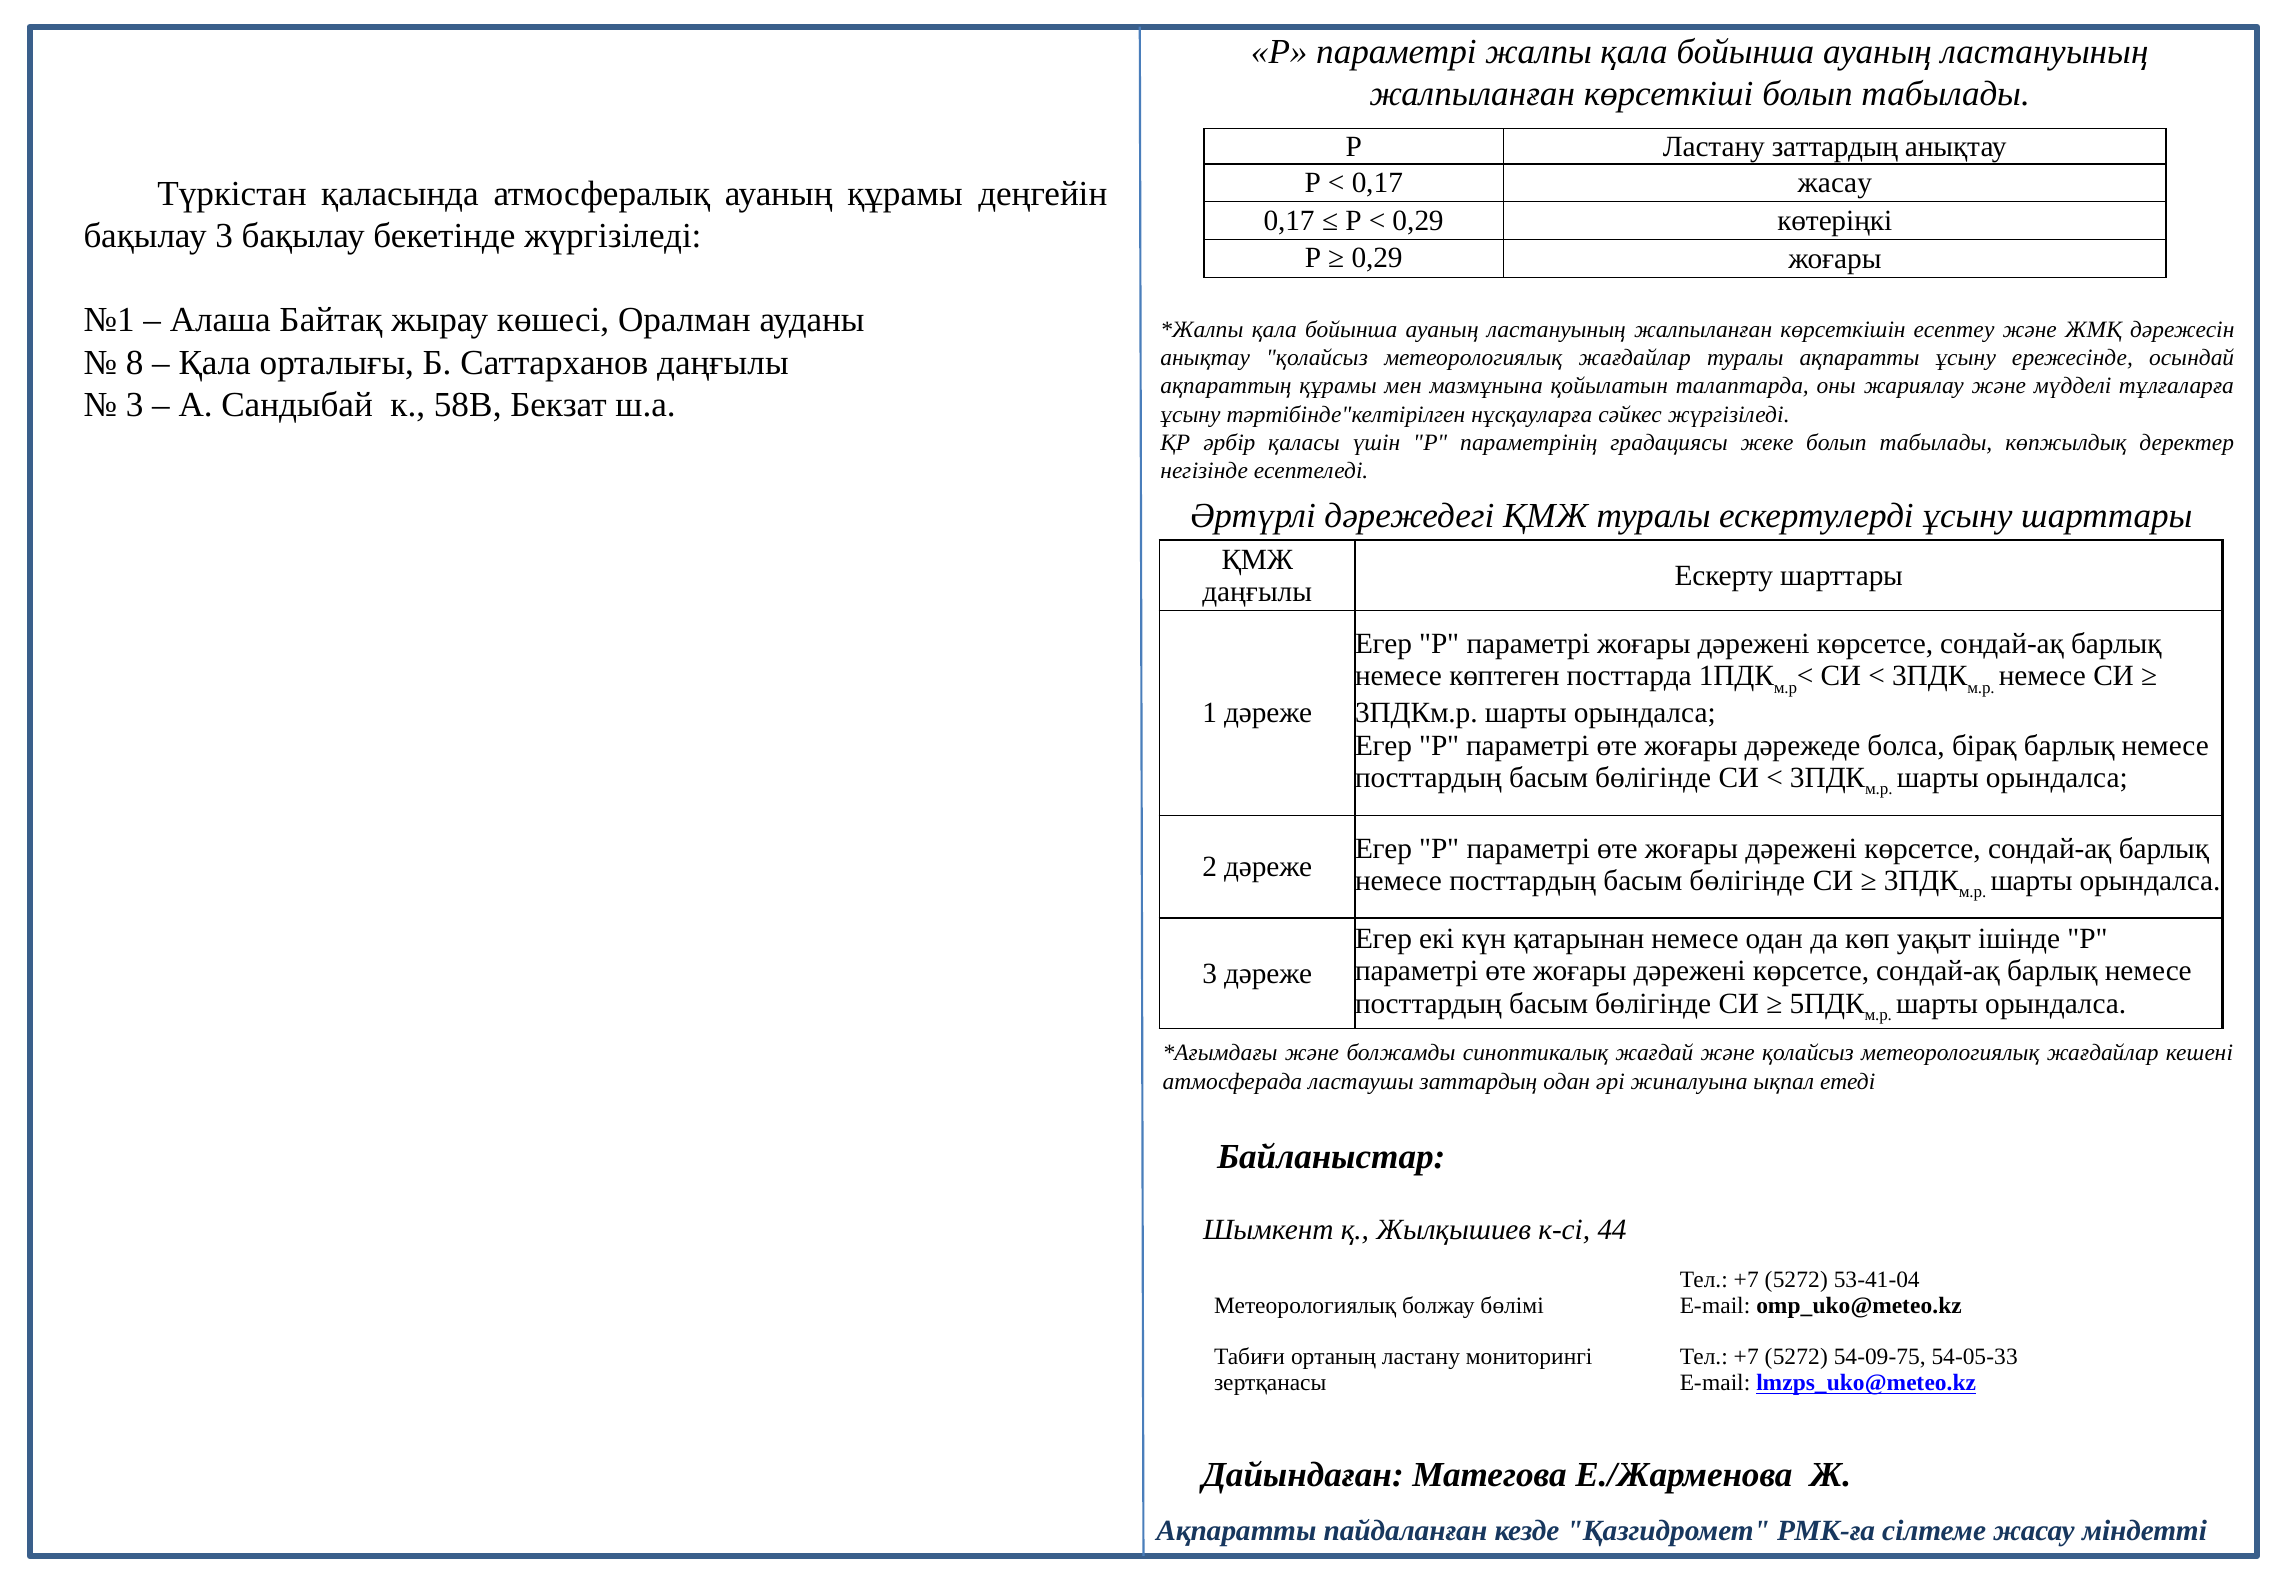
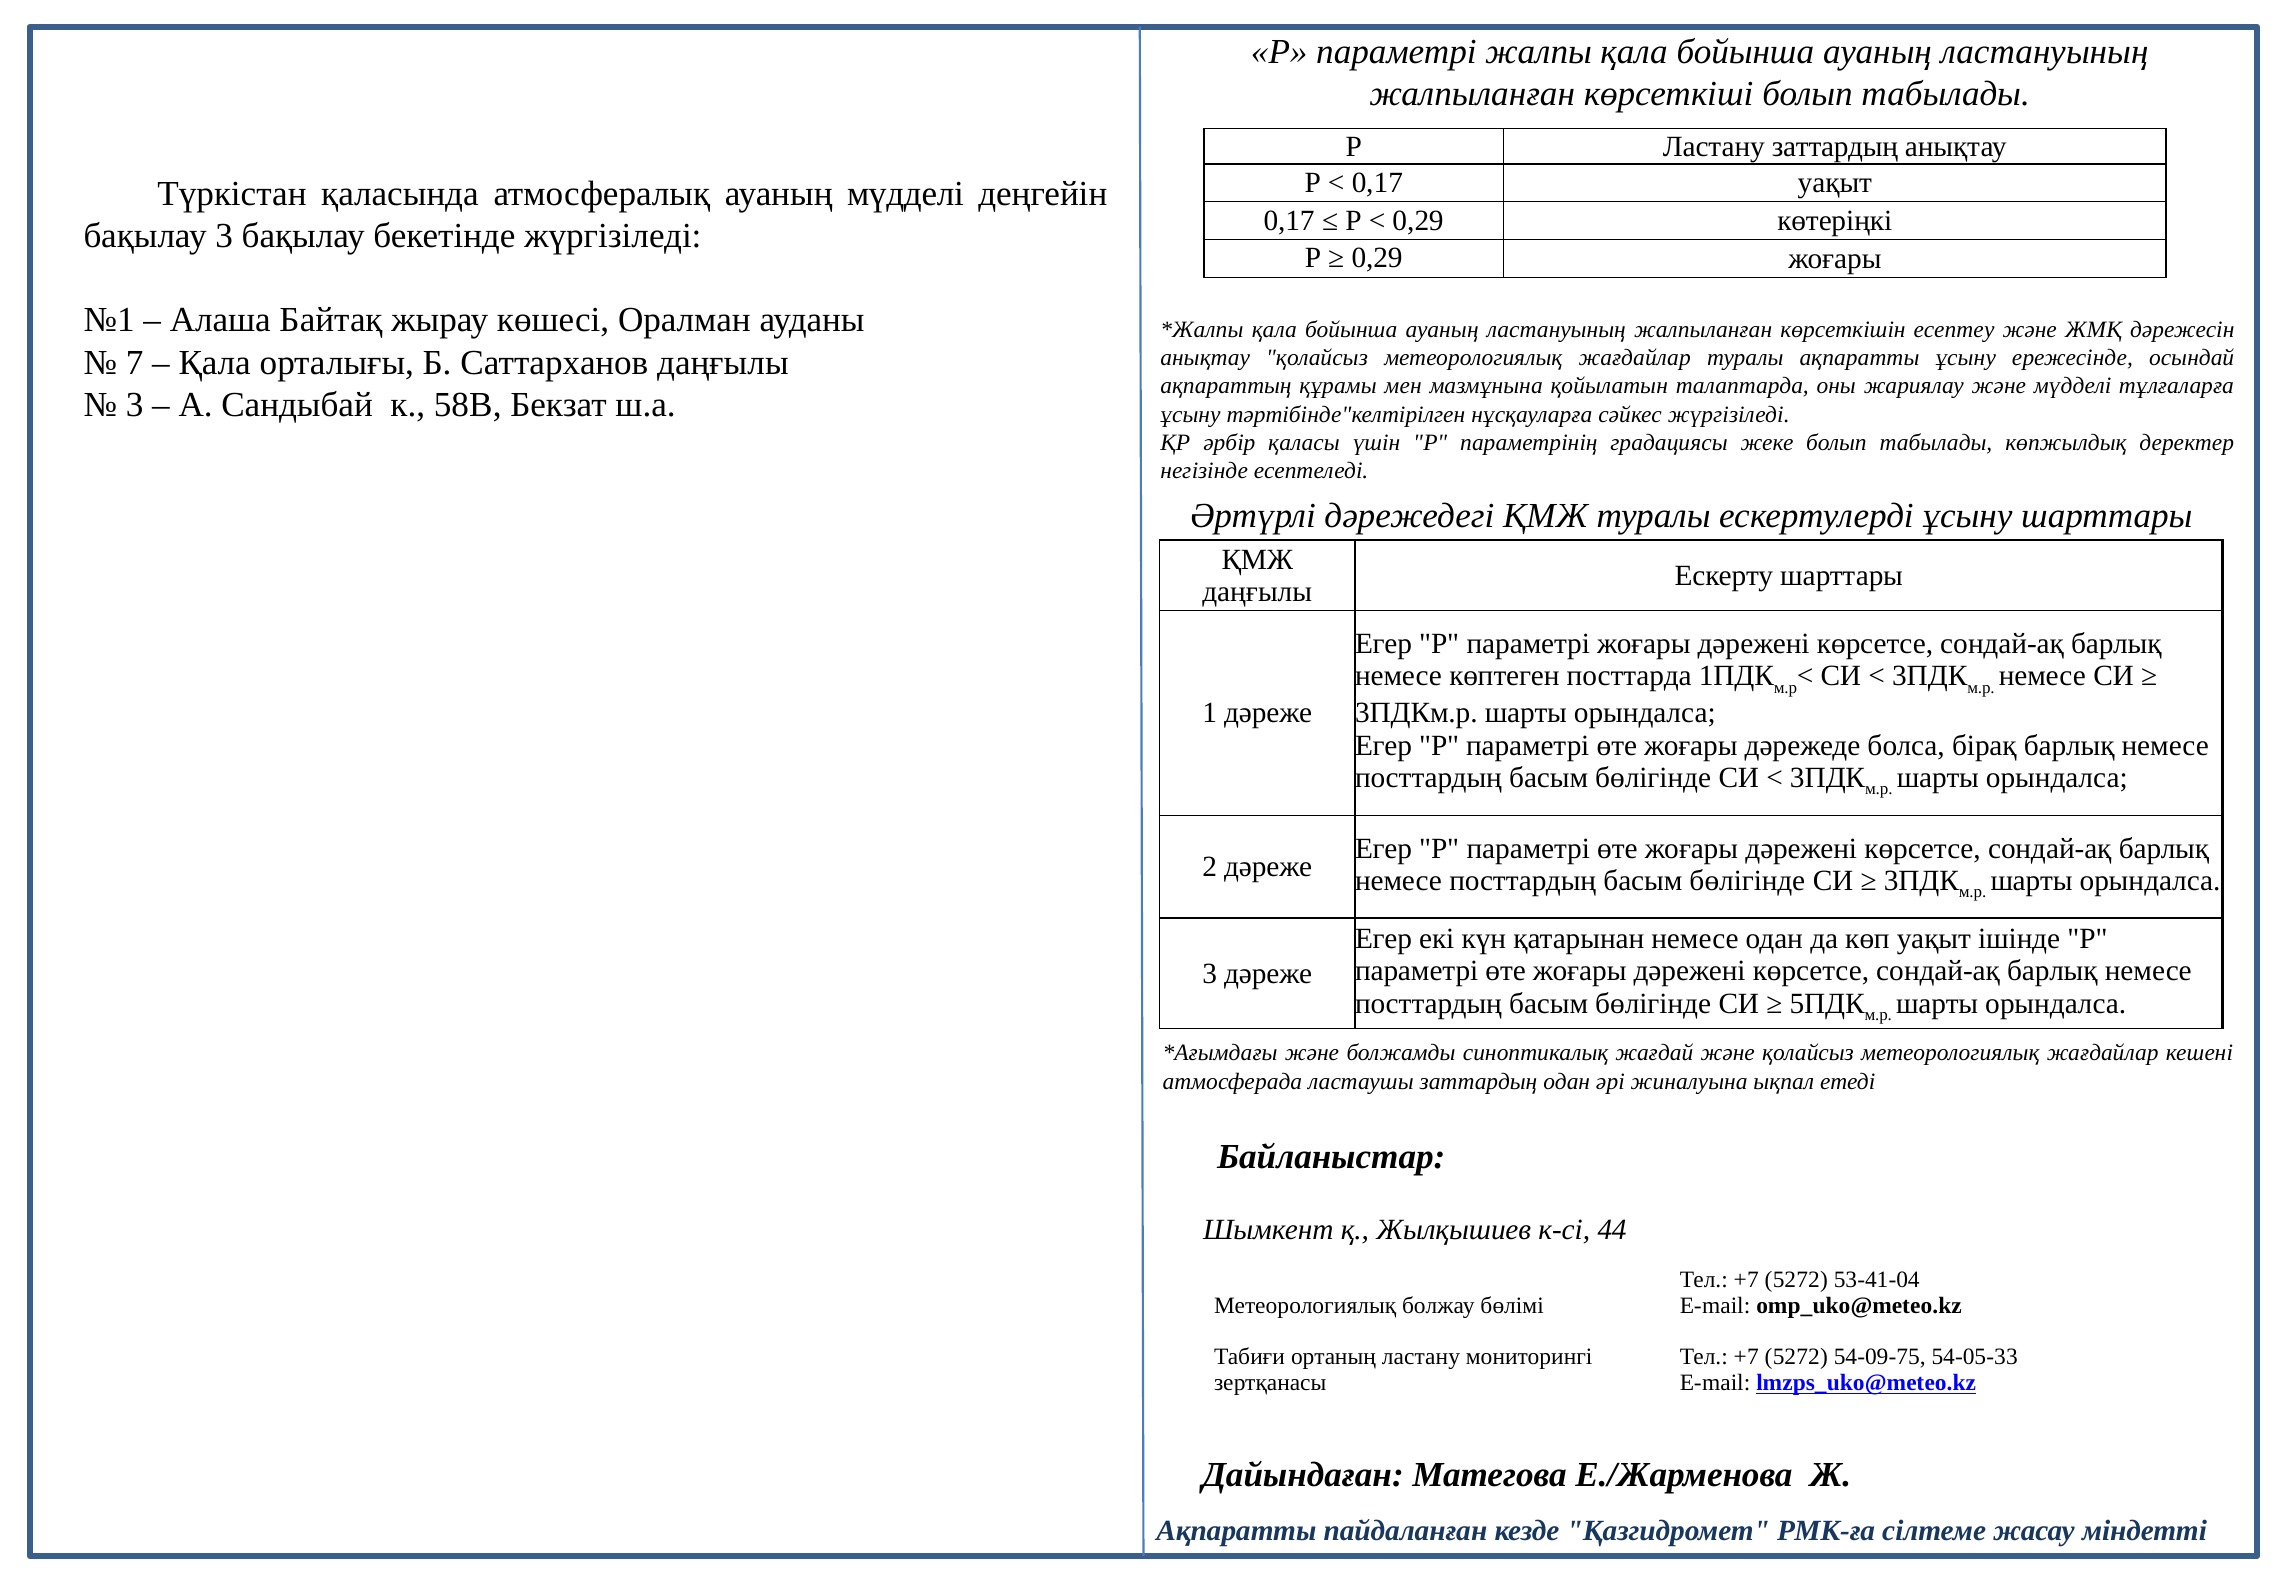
0,17 жасау: жасау -> уақыт (1835, 183)
ауаның құрамы: құрамы -> мүдделі (905, 194)
8: 8 -> 7 (135, 363)
